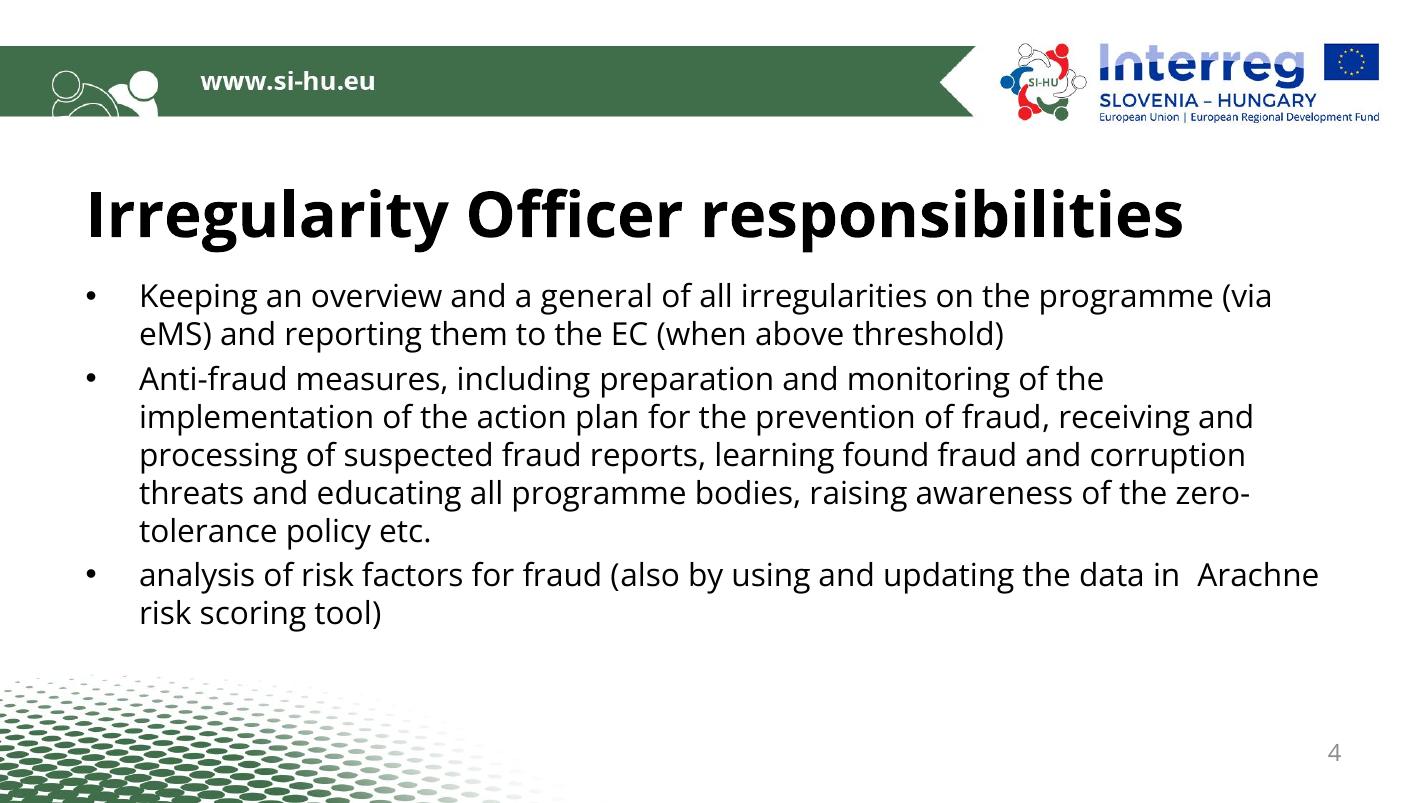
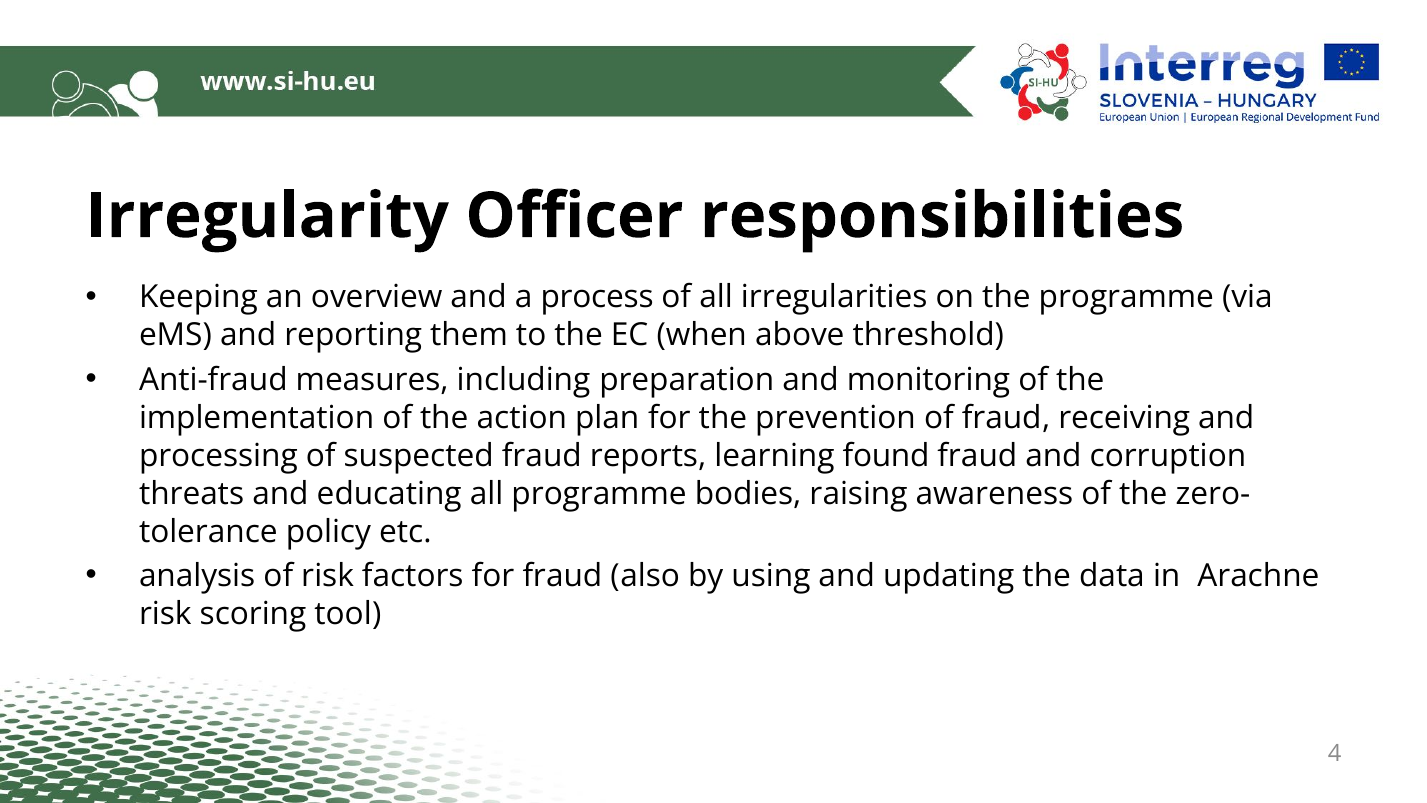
general: general -> process (597, 297)
